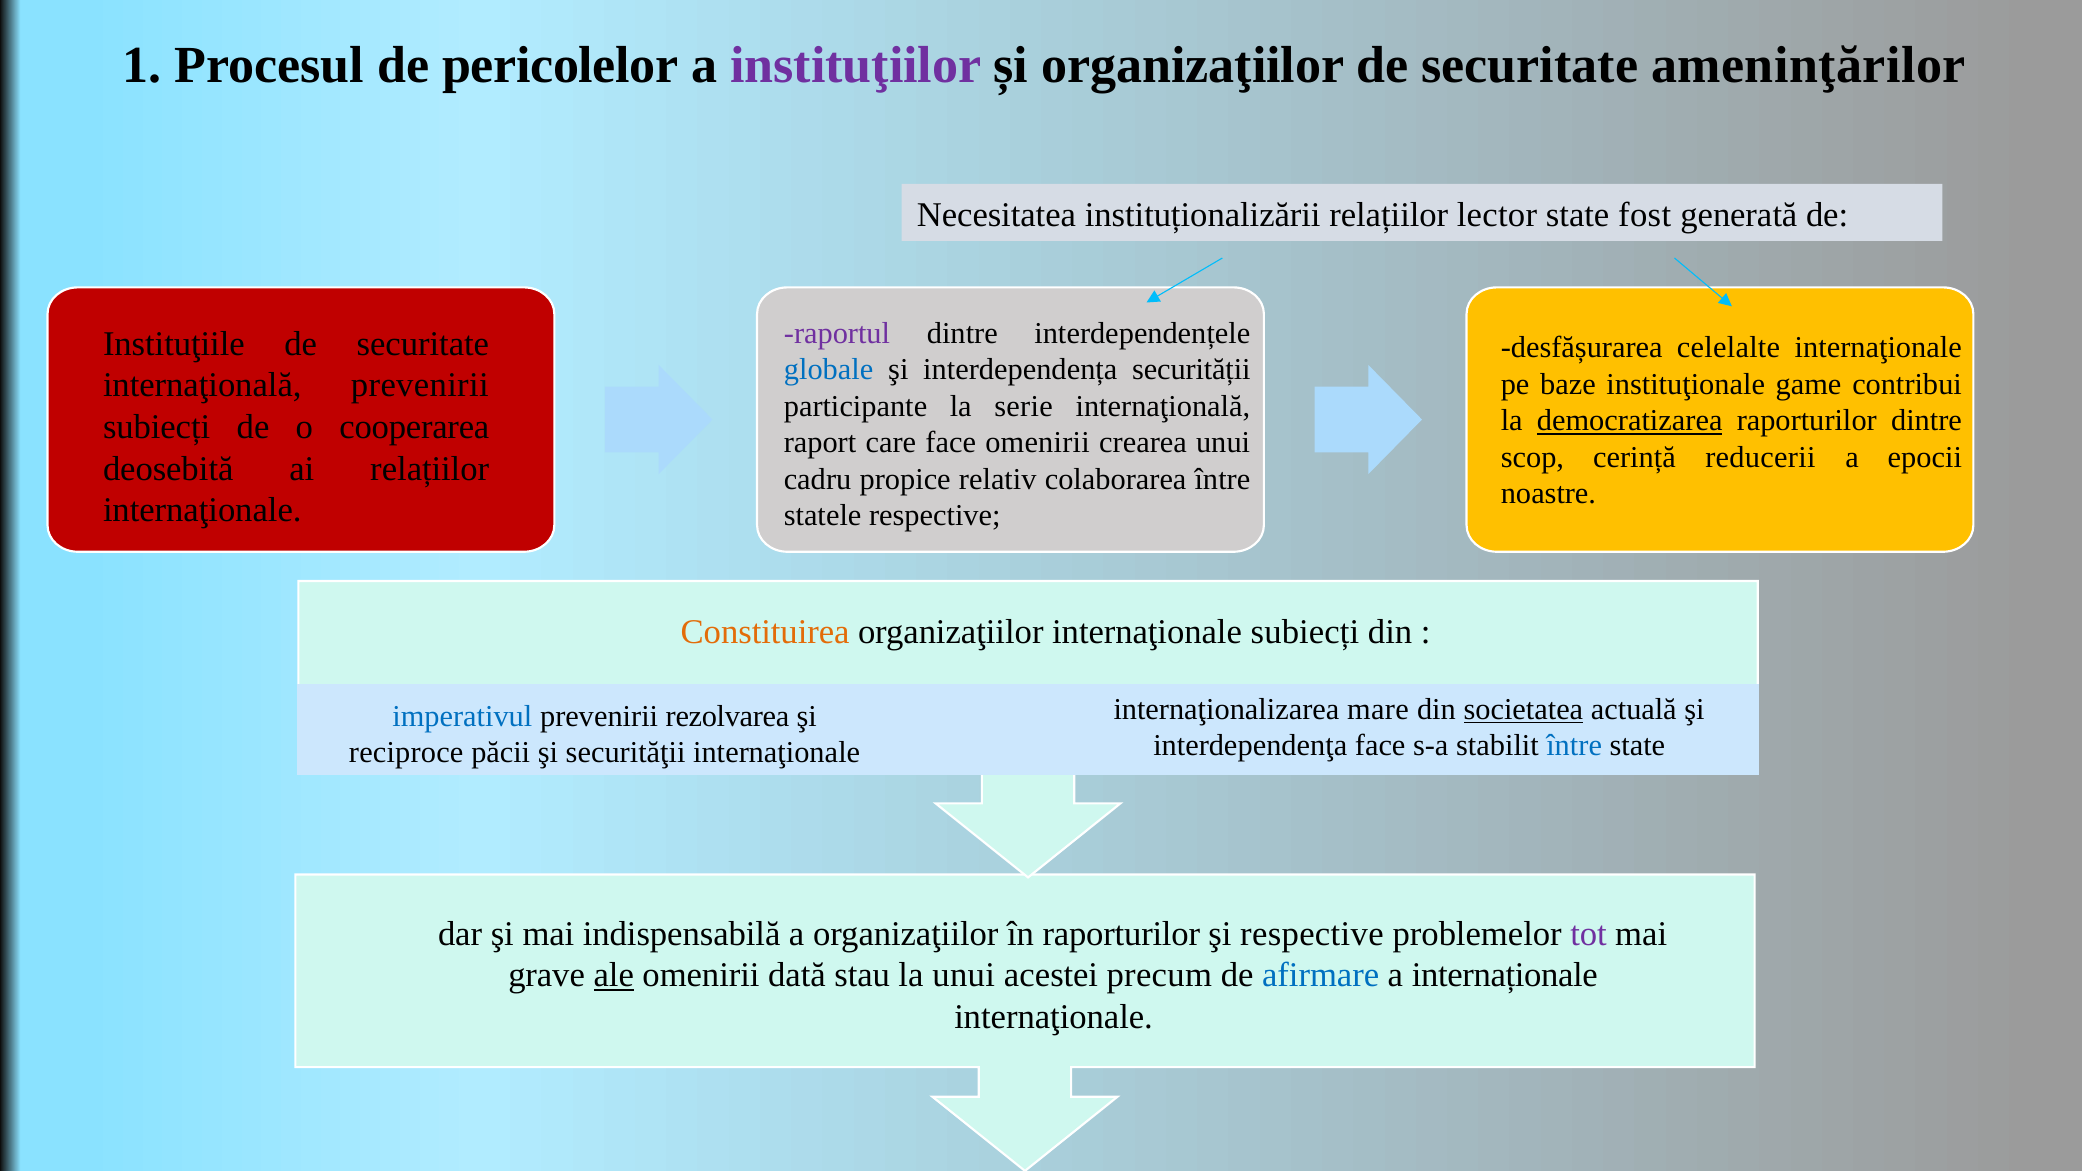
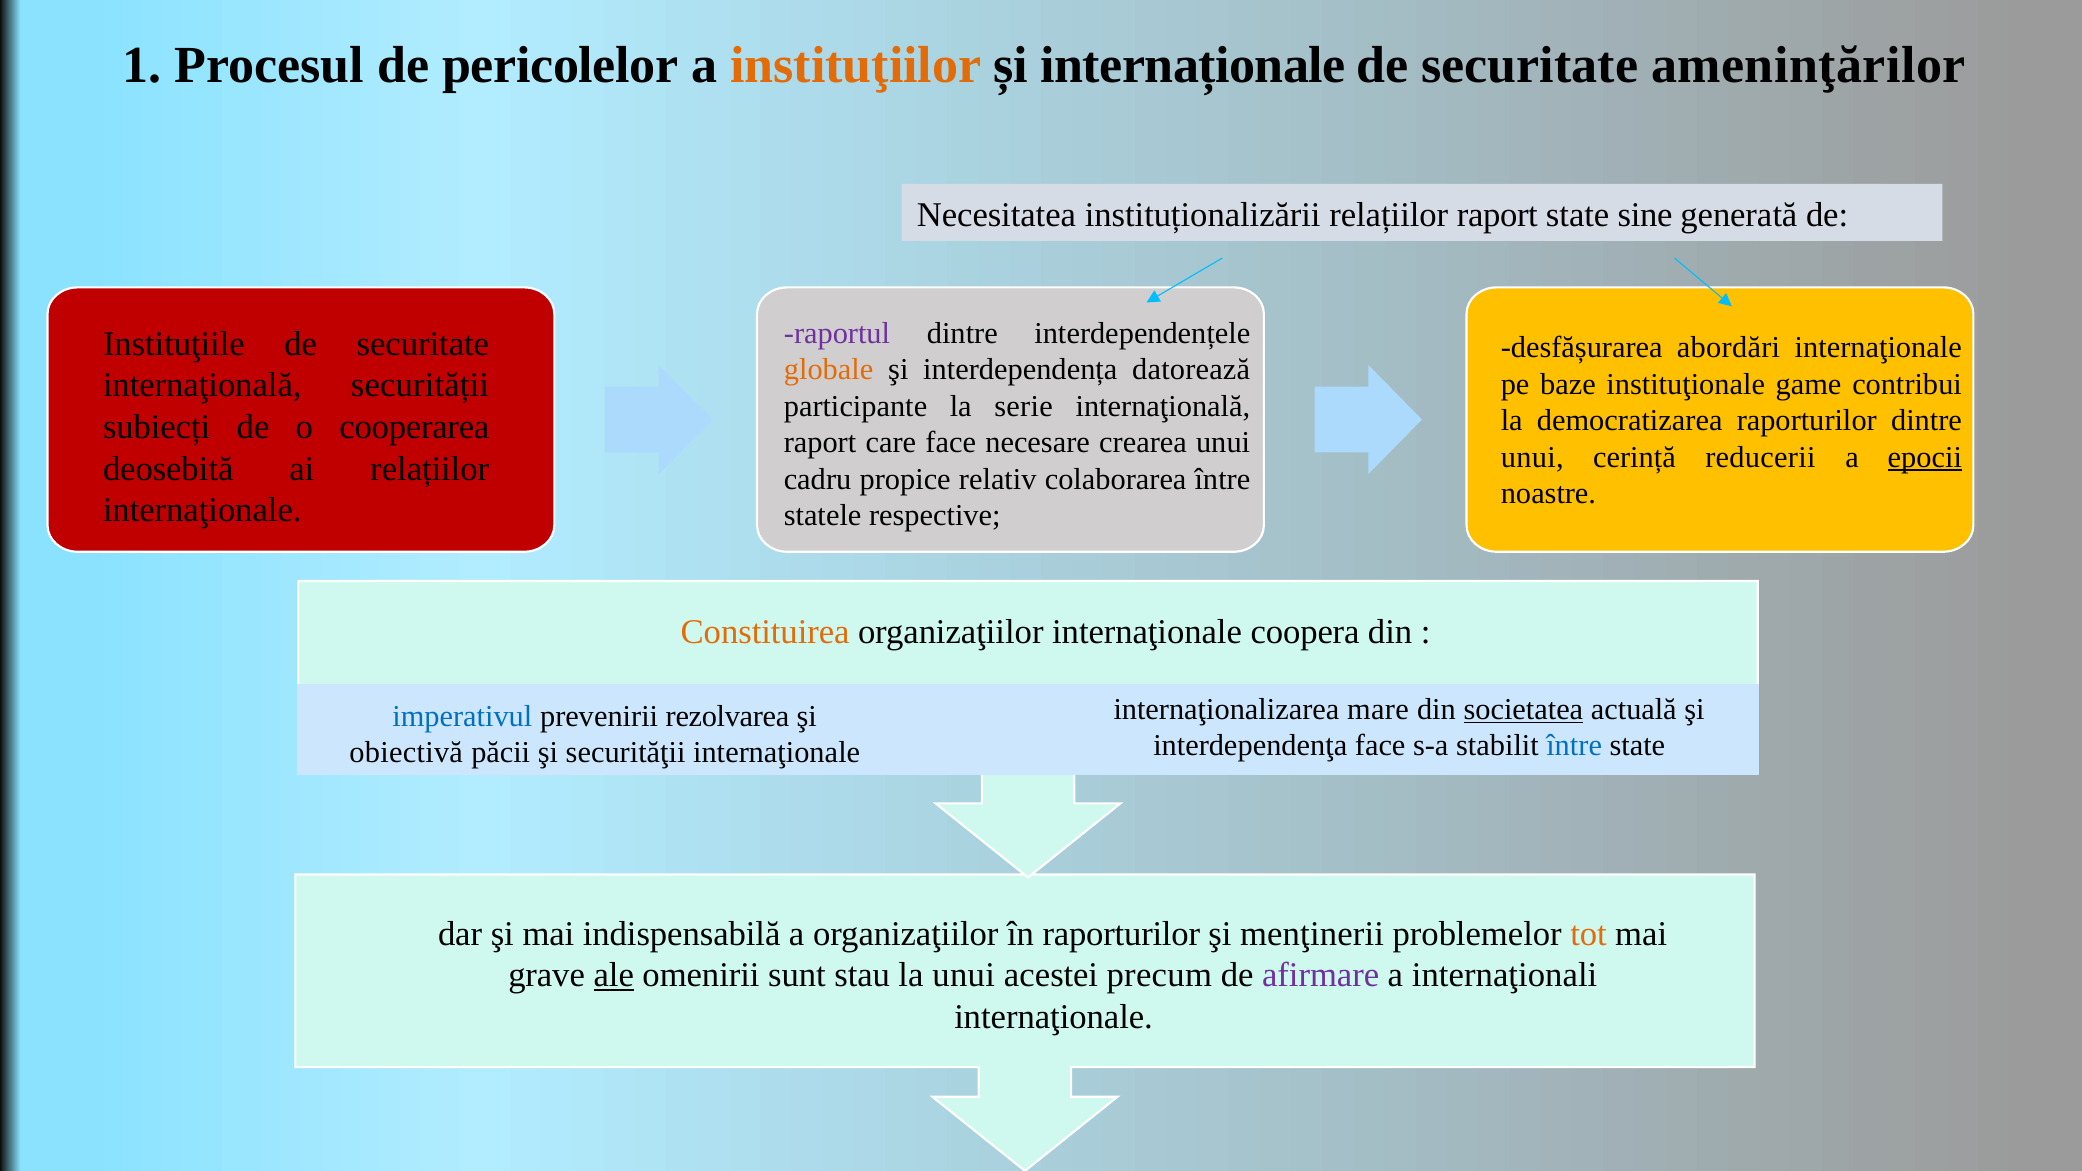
instituţiilor colour: purple -> orange (856, 66)
și organizaţiilor: organizaţiilor -> internaționale (1193, 66)
relațiilor lector: lector -> raport (1497, 215)
fost: fost -> sine (1645, 215)
celelalte: celelalte -> abordări (1728, 348)
globale colour: blue -> orange (829, 370)
securității: securității -> datorează (1191, 370)
internaţională prevenirii: prevenirii -> securității (420, 385)
democratizarea underline: present -> none (1630, 421)
face omenirii: omenirii -> necesare (1038, 443)
scop: scop -> unui (1532, 457)
epocii underline: none -> present (1925, 457)
internaţionale subiecți: subiecți -> coopera (1305, 632)
reciproce: reciproce -> obiectivă (406, 753)
şi respective: respective -> menţinerii (1312, 934)
tot colour: purple -> orange (1588, 934)
dată: dată -> sunt (797, 975)
afirmare colour: blue -> purple (1321, 975)
internaționale: internaționale -> internaţionali (1505, 975)
